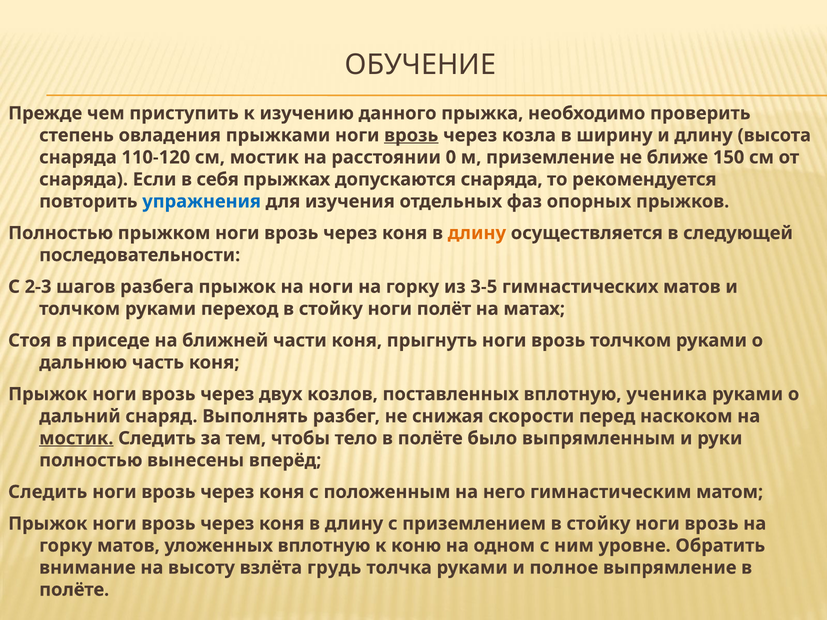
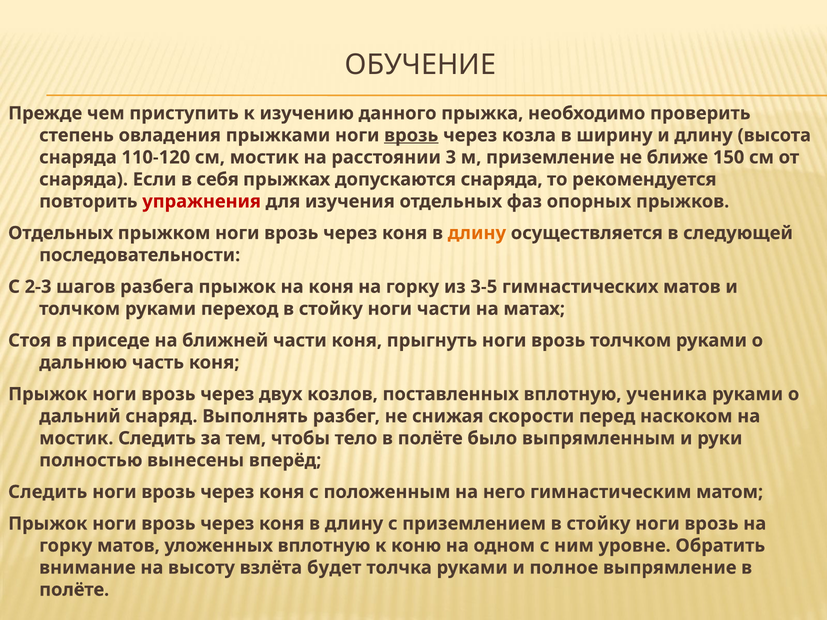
0: 0 -> 3 (451, 157)
упражнения colour: blue -> red (202, 201)
Полностью: Полностью -> Отдельных (61, 233)
на ноги: ноги -> коня (331, 287)
ноги полёт: полёт -> части (444, 309)
мостик underline: present -> none (76, 438)
грудь: грудь -> будет (334, 568)
